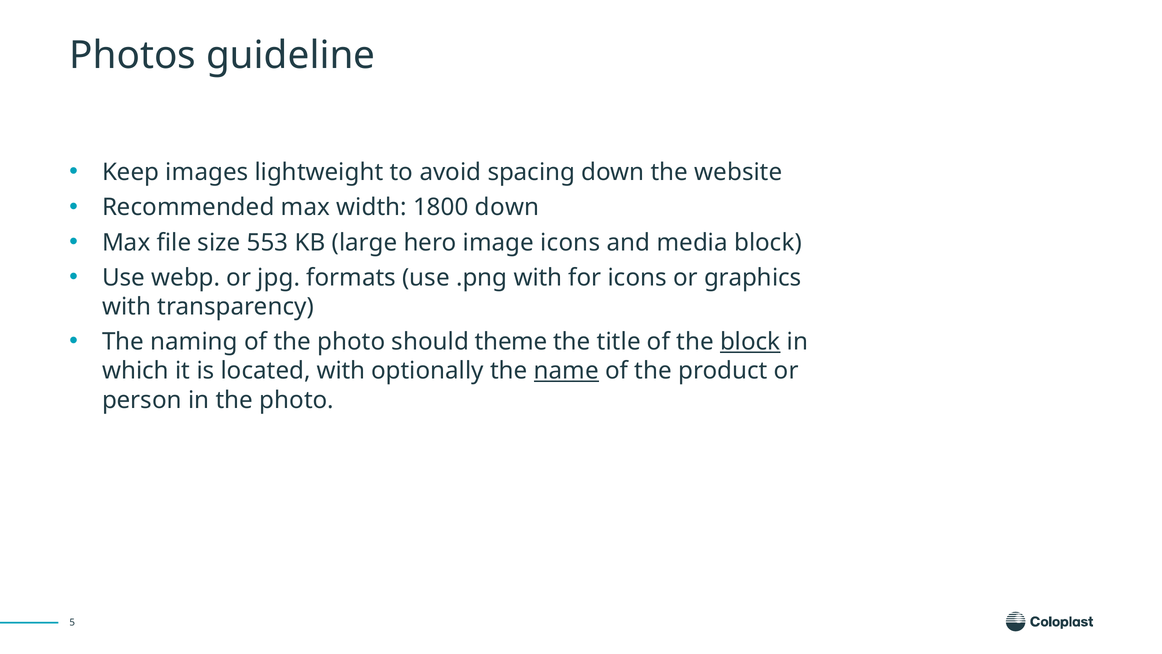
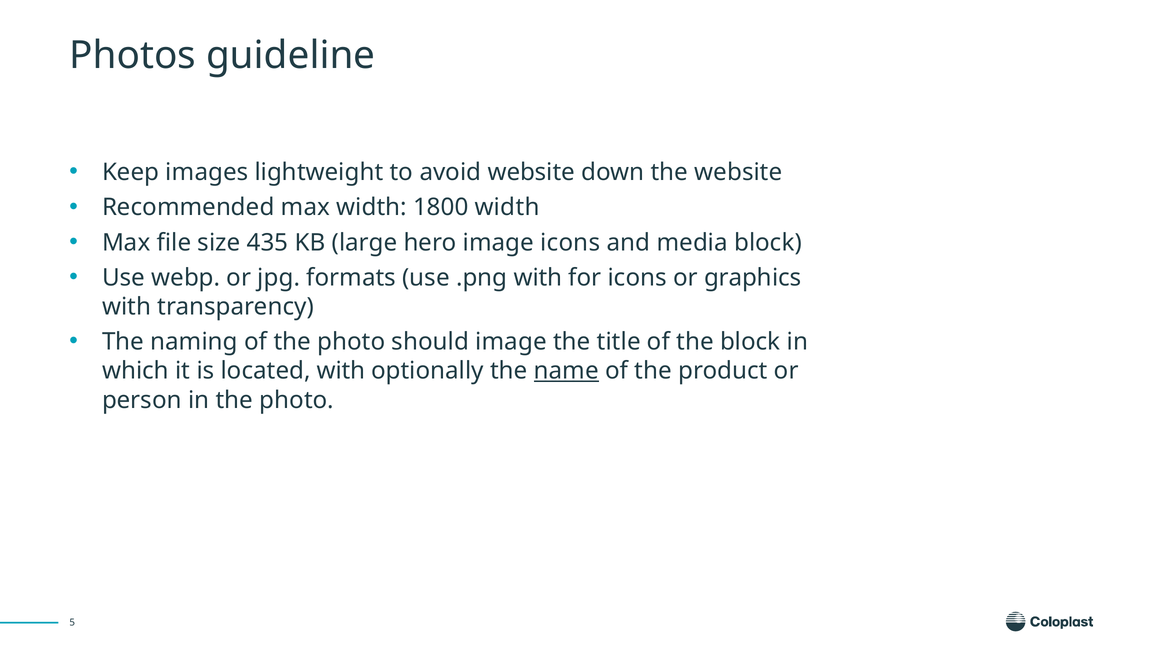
avoid spacing: spacing -> website (531, 172)
1800 down: down -> width (507, 207)
553: 553 -> 435 (267, 242)
should theme: theme -> image (511, 342)
block underline: present -> none (750, 342)
